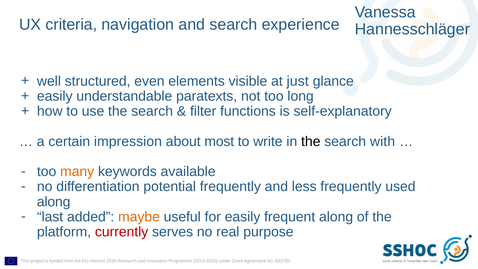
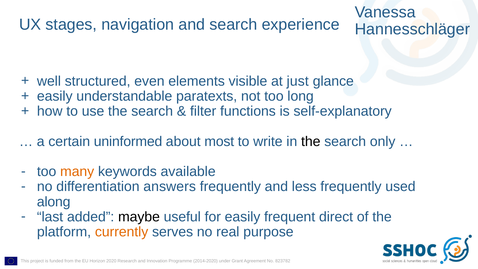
criteria: criteria -> stages (71, 25)
impression: impression -> uninformed (128, 141)
with: with -> only (383, 141)
potential: potential -> answers (170, 187)
maybe colour: orange -> black (139, 217)
frequent along: along -> direct (336, 217)
currently colour: red -> orange (122, 232)
